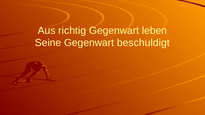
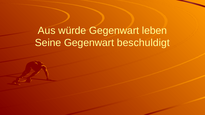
richtig: richtig -> würde (72, 31)
